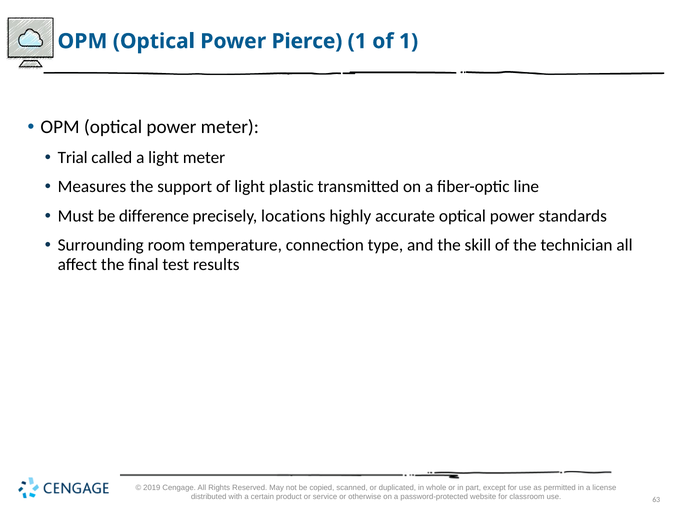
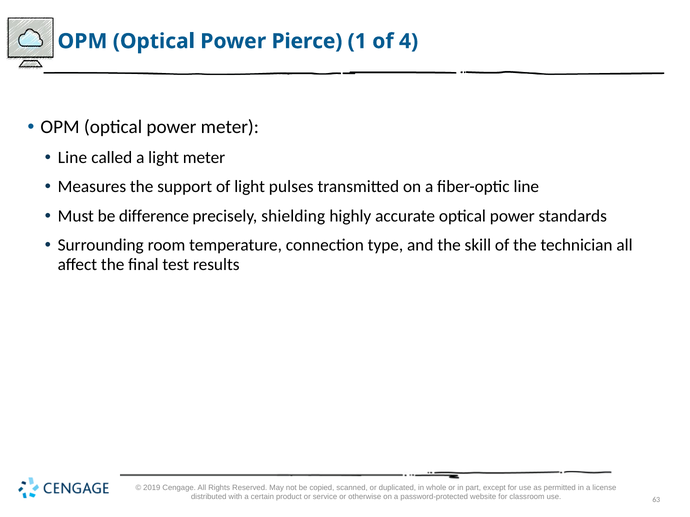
of 1: 1 -> 4 (409, 41)
Trial: Trial -> Line (72, 158)
plastic: plastic -> pulses (291, 187)
locations: locations -> shielding (293, 216)
